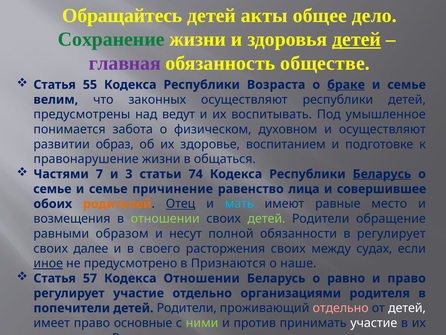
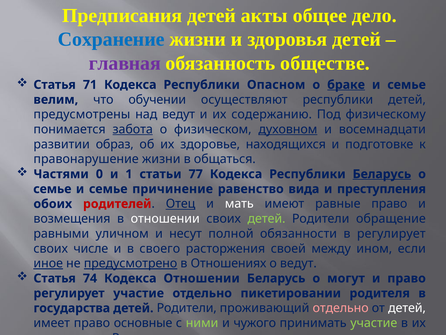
Обращайтесь: Обращайтесь -> Предписания (122, 16)
Сохранение colour: green -> blue (111, 39)
детей underline: present -> none (357, 39)
55: 55 -> 71 (90, 85)
Возраста: Возраста -> Опасном (276, 85)
законных: законных -> обучении (157, 99)
воспитывать: воспитывать -> содержанию (272, 114)
умышленное: умышленное -> физическому (386, 114)
забота underline: none -> present (133, 129)
духовном underline: none -> present (288, 129)
и осуществляют: осуществляют -> восемнадцати (382, 129)
воспитанием: воспитанием -> находящихся (286, 144)
7: 7 -> 0 (99, 174)
3: 3 -> 1 (129, 174)
74: 74 -> 77 (196, 174)
лица: лица -> вида (304, 189)
совершившее: совершившее -> преступления (381, 189)
родителей colour: orange -> red (117, 204)
мать colour: light blue -> white (239, 204)
равные место: место -> право (389, 204)
отношении colour: light green -> white (165, 218)
образом: образом -> уличном (122, 233)
далее: далее -> числе (91, 248)
расторжения своих: своих -> своей (288, 248)
судах: судах -> ином (374, 248)
предусмотрено underline: none -> present (131, 263)
Признаются: Признаются -> Отношениях (229, 263)
о наше: наше -> ведут (298, 263)
57: 57 -> 74 (90, 278)
равно: равно -> могут (346, 278)
организациями: организациями -> пикетировании (291, 293)
попечители: попечители -> государства (72, 308)
против: против -> чужого (255, 323)
участие colour: white -> light green (374, 323)
